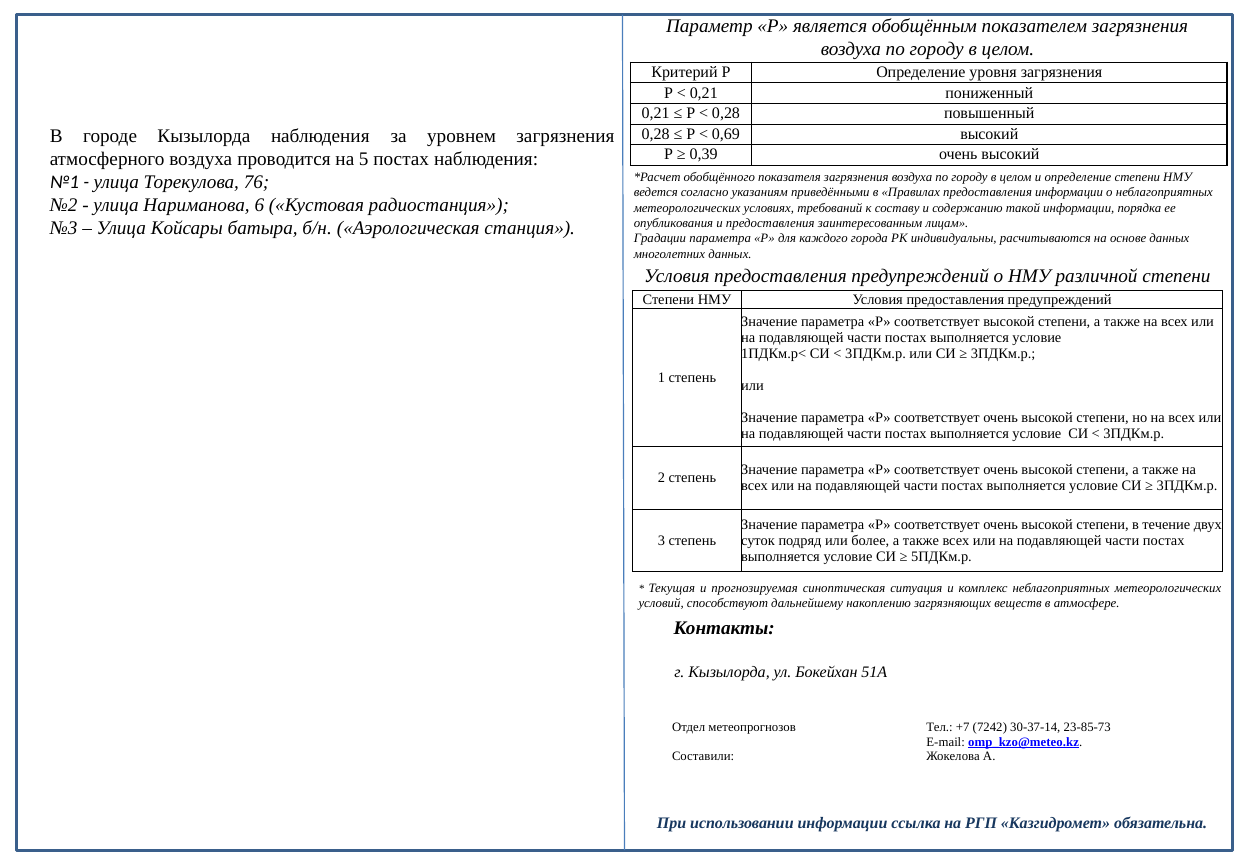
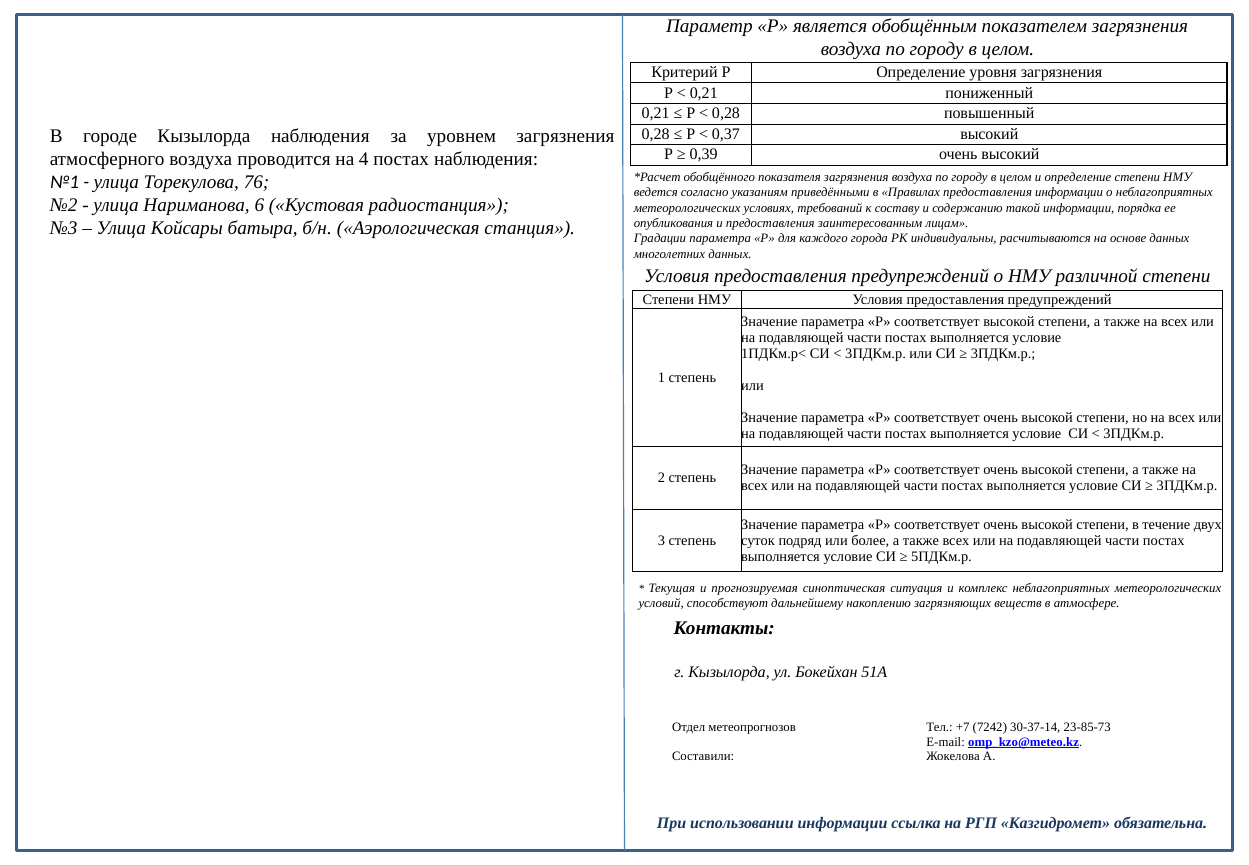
0,69: 0,69 -> 0,37 (726, 134)
5: 5 -> 4 (364, 159)
